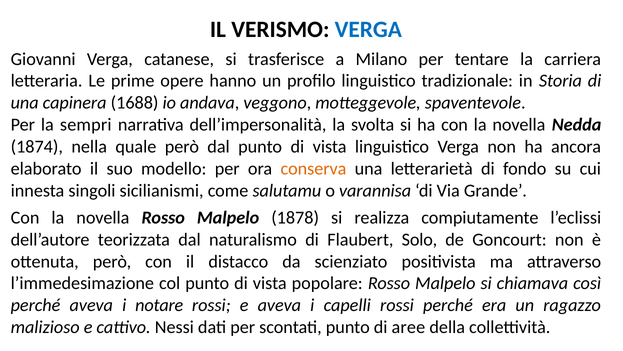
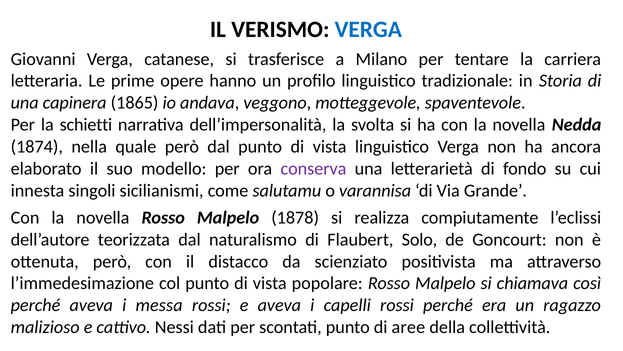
1688: 1688 -> 1865 (135, 103)
sempri: sempri -> schietti (86, 125)
conserva colour: orange -> purple (313, 168)
notare: notare -> messa (159, 305)
